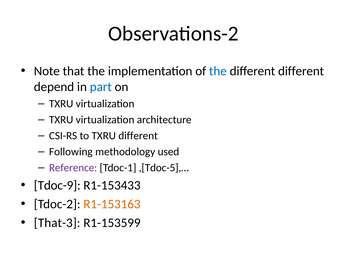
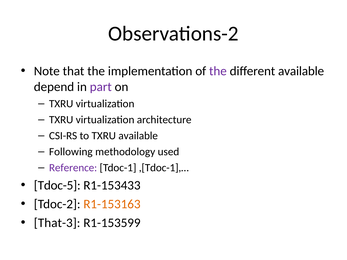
the colour: blue -> purple (218, 71)
different different: different -> available (301, 71)
part colour: blue -> purple (101, 87)
TXRU different: different -> available (138, 136)
,[Tdoc-5],…: ,[Tdoc-5],… -> ,[Tdoc-1],… (164, 168)
Tdoc-9: Tdoc-9 -> Tdoc-5 (57, 186)
